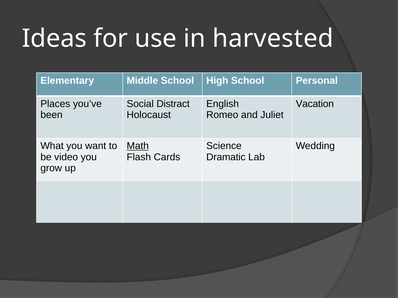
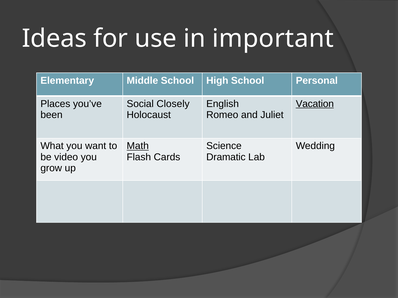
harvested: harvested -> important (273, 39)
Distract: Distract -> Closely (173, 104)
Vacation underline: none -> present (315, 104)
